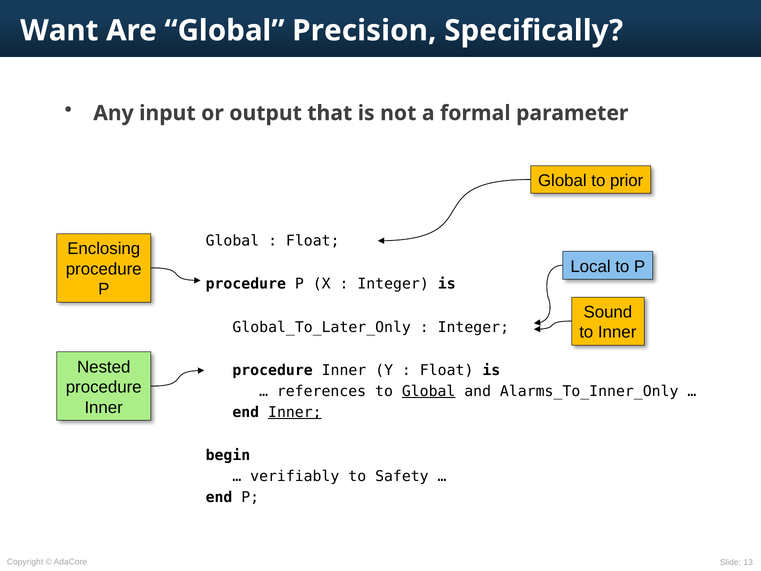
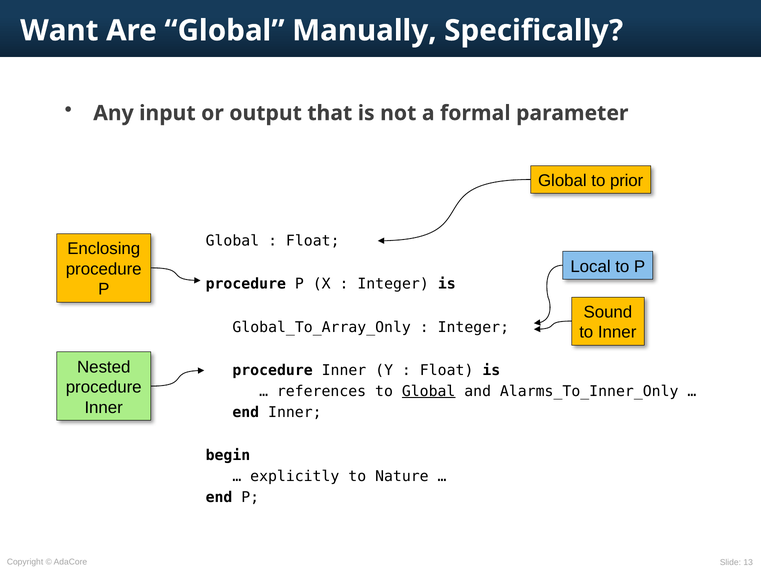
Precision: Precision -> Manually (364, 31)
Global_To_Later_Only: Global_To_Later_Only -> Global_To_Array_Only (322, 327)
Inner underline: present -> none (295, 412)
verifiably: verifiably -> explicitly (295, 476)
Safety: Safety -> Nature (402, 476)
